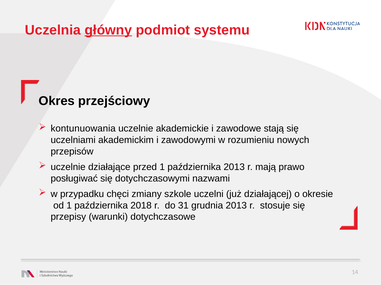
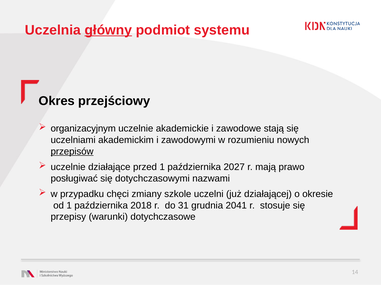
kontunuowania: kontunuowania -> organizacyjnym (83, 129)
przepisów underline: none -> present (72, 152)
października 2013: 2013 -> 2027 (234, 167)
grudnia 2013: 2013 -> 2041 (236, 206)
